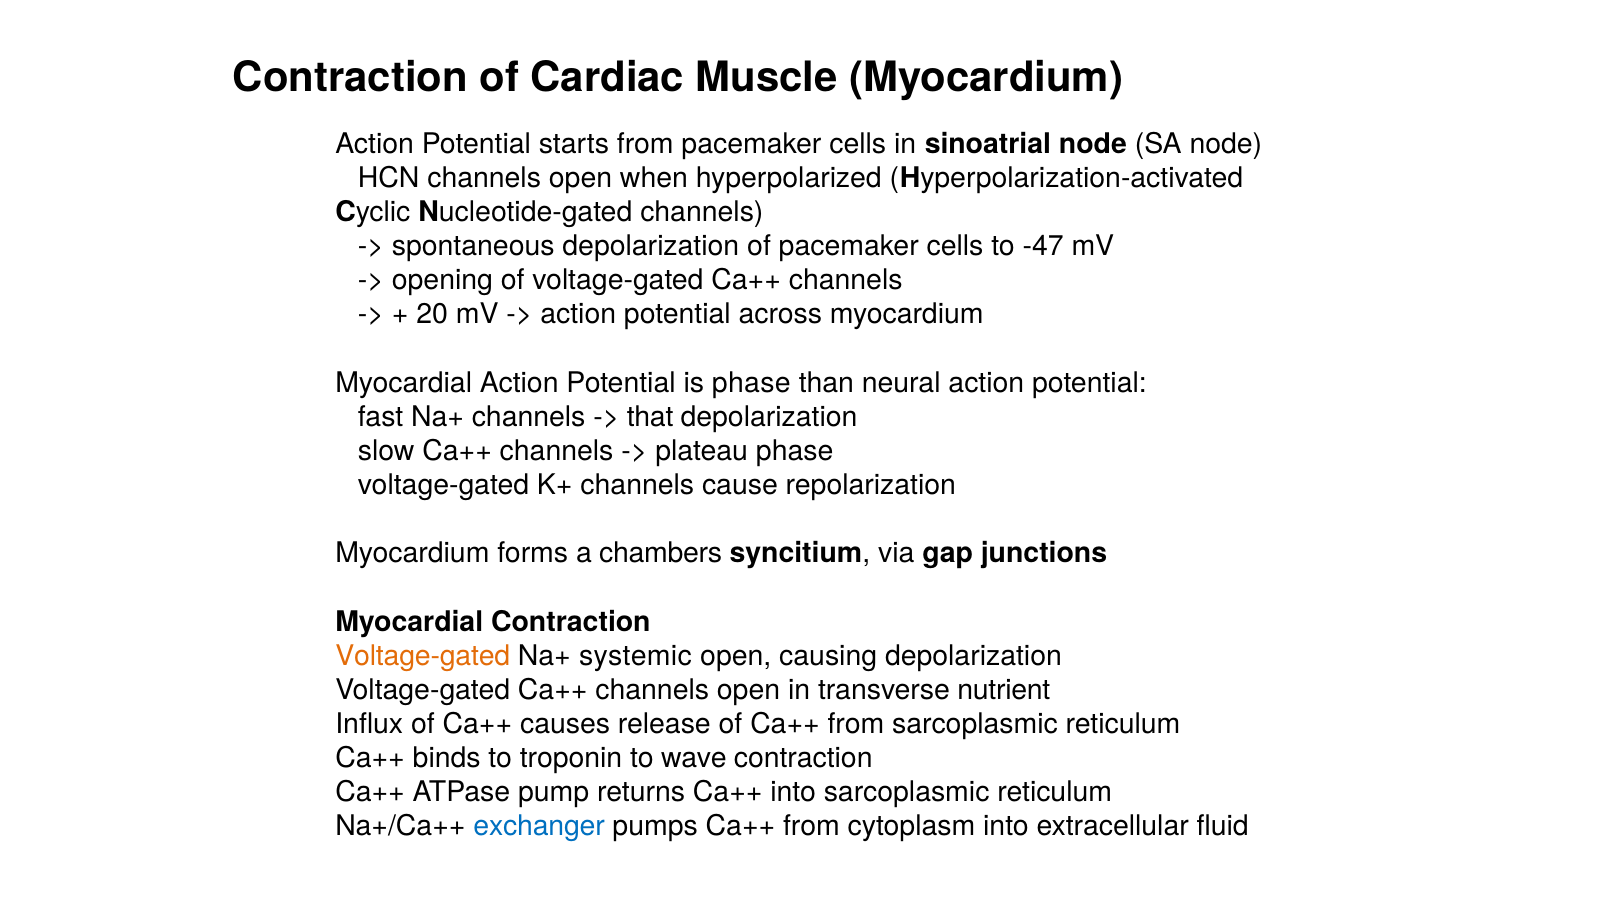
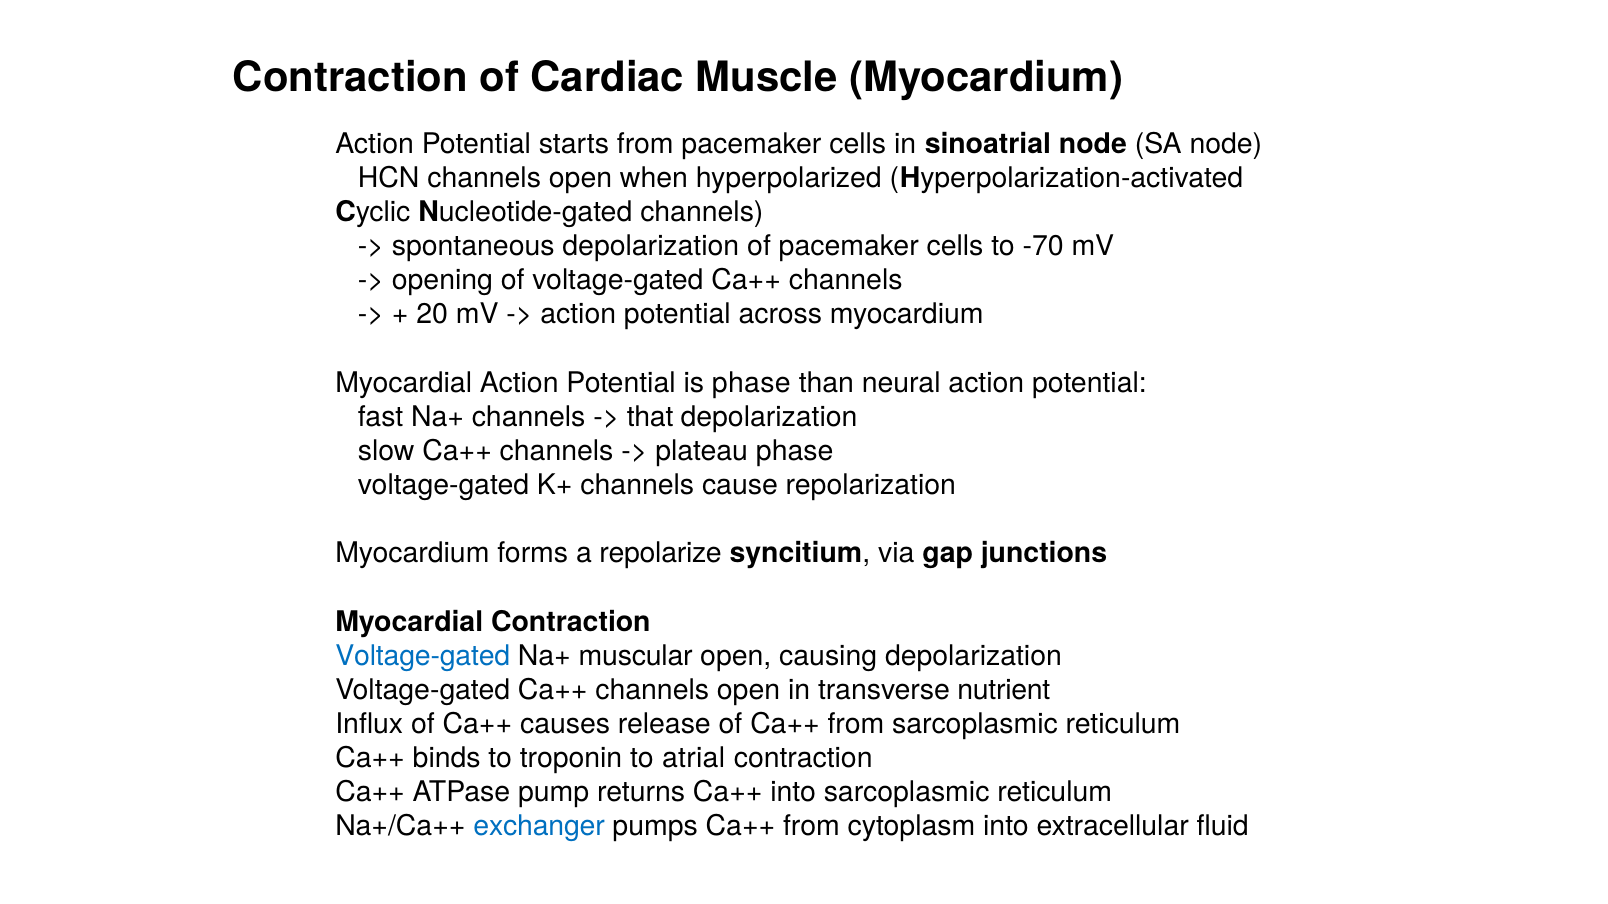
-47: -47 -> -70 (1043, 246)
chambers: chambers -> repolarize (661, 554)
Voltage-gated colour: orange -> blue (423, 656)
systemic: systemic -> muscular (636, 656)
wave: wave -> atrial (694, 759)
